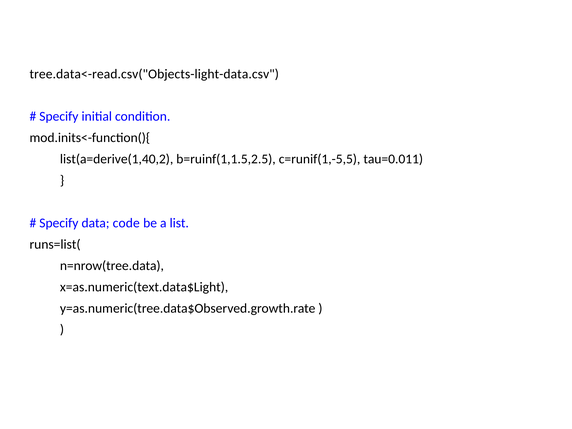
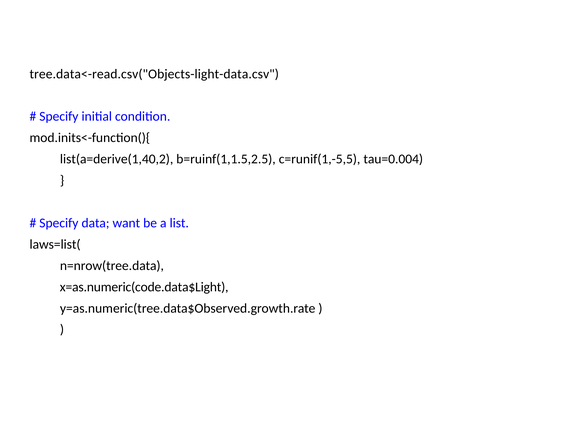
tau=0.011: tau=0.011 -> tau=0.004 (393, 159)
code: code -> want (126, 223)
runs=list(: runs=list( -> laws=list( (55, 244)
x=as.numeric(text.data$Light: x=as.numeric(text.data$Light -> x=as.numeric(code.data$Light (144, 287)
